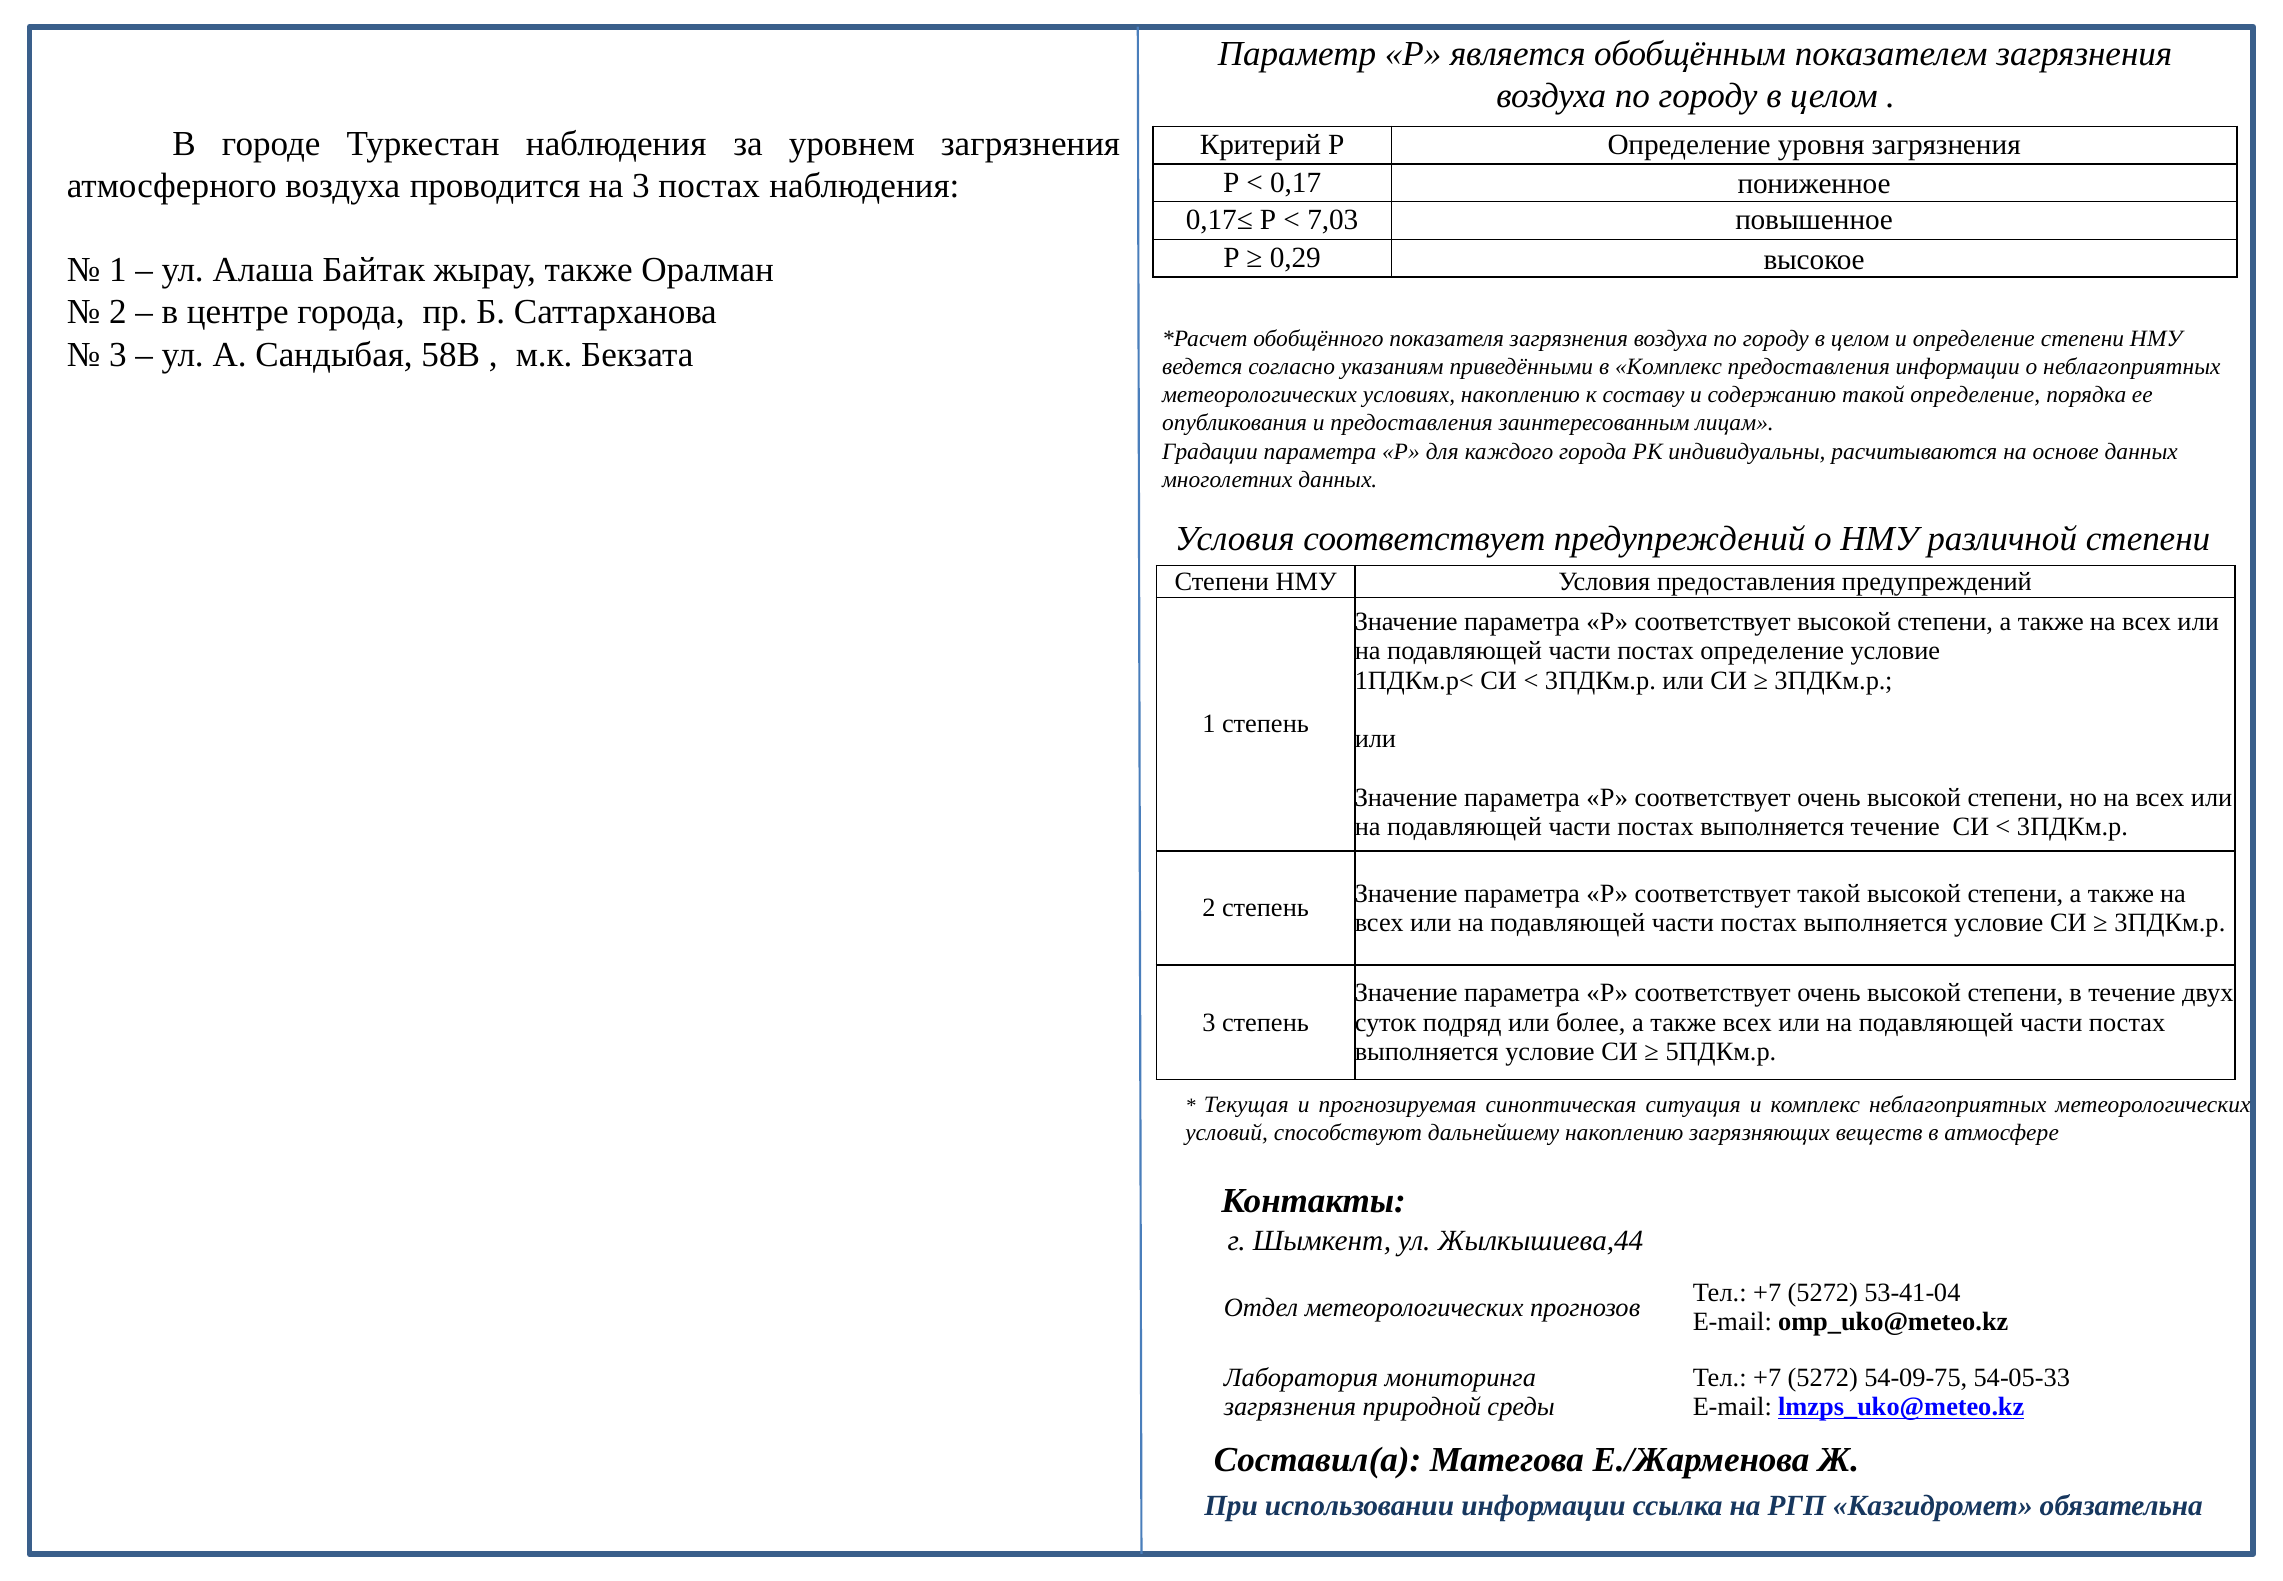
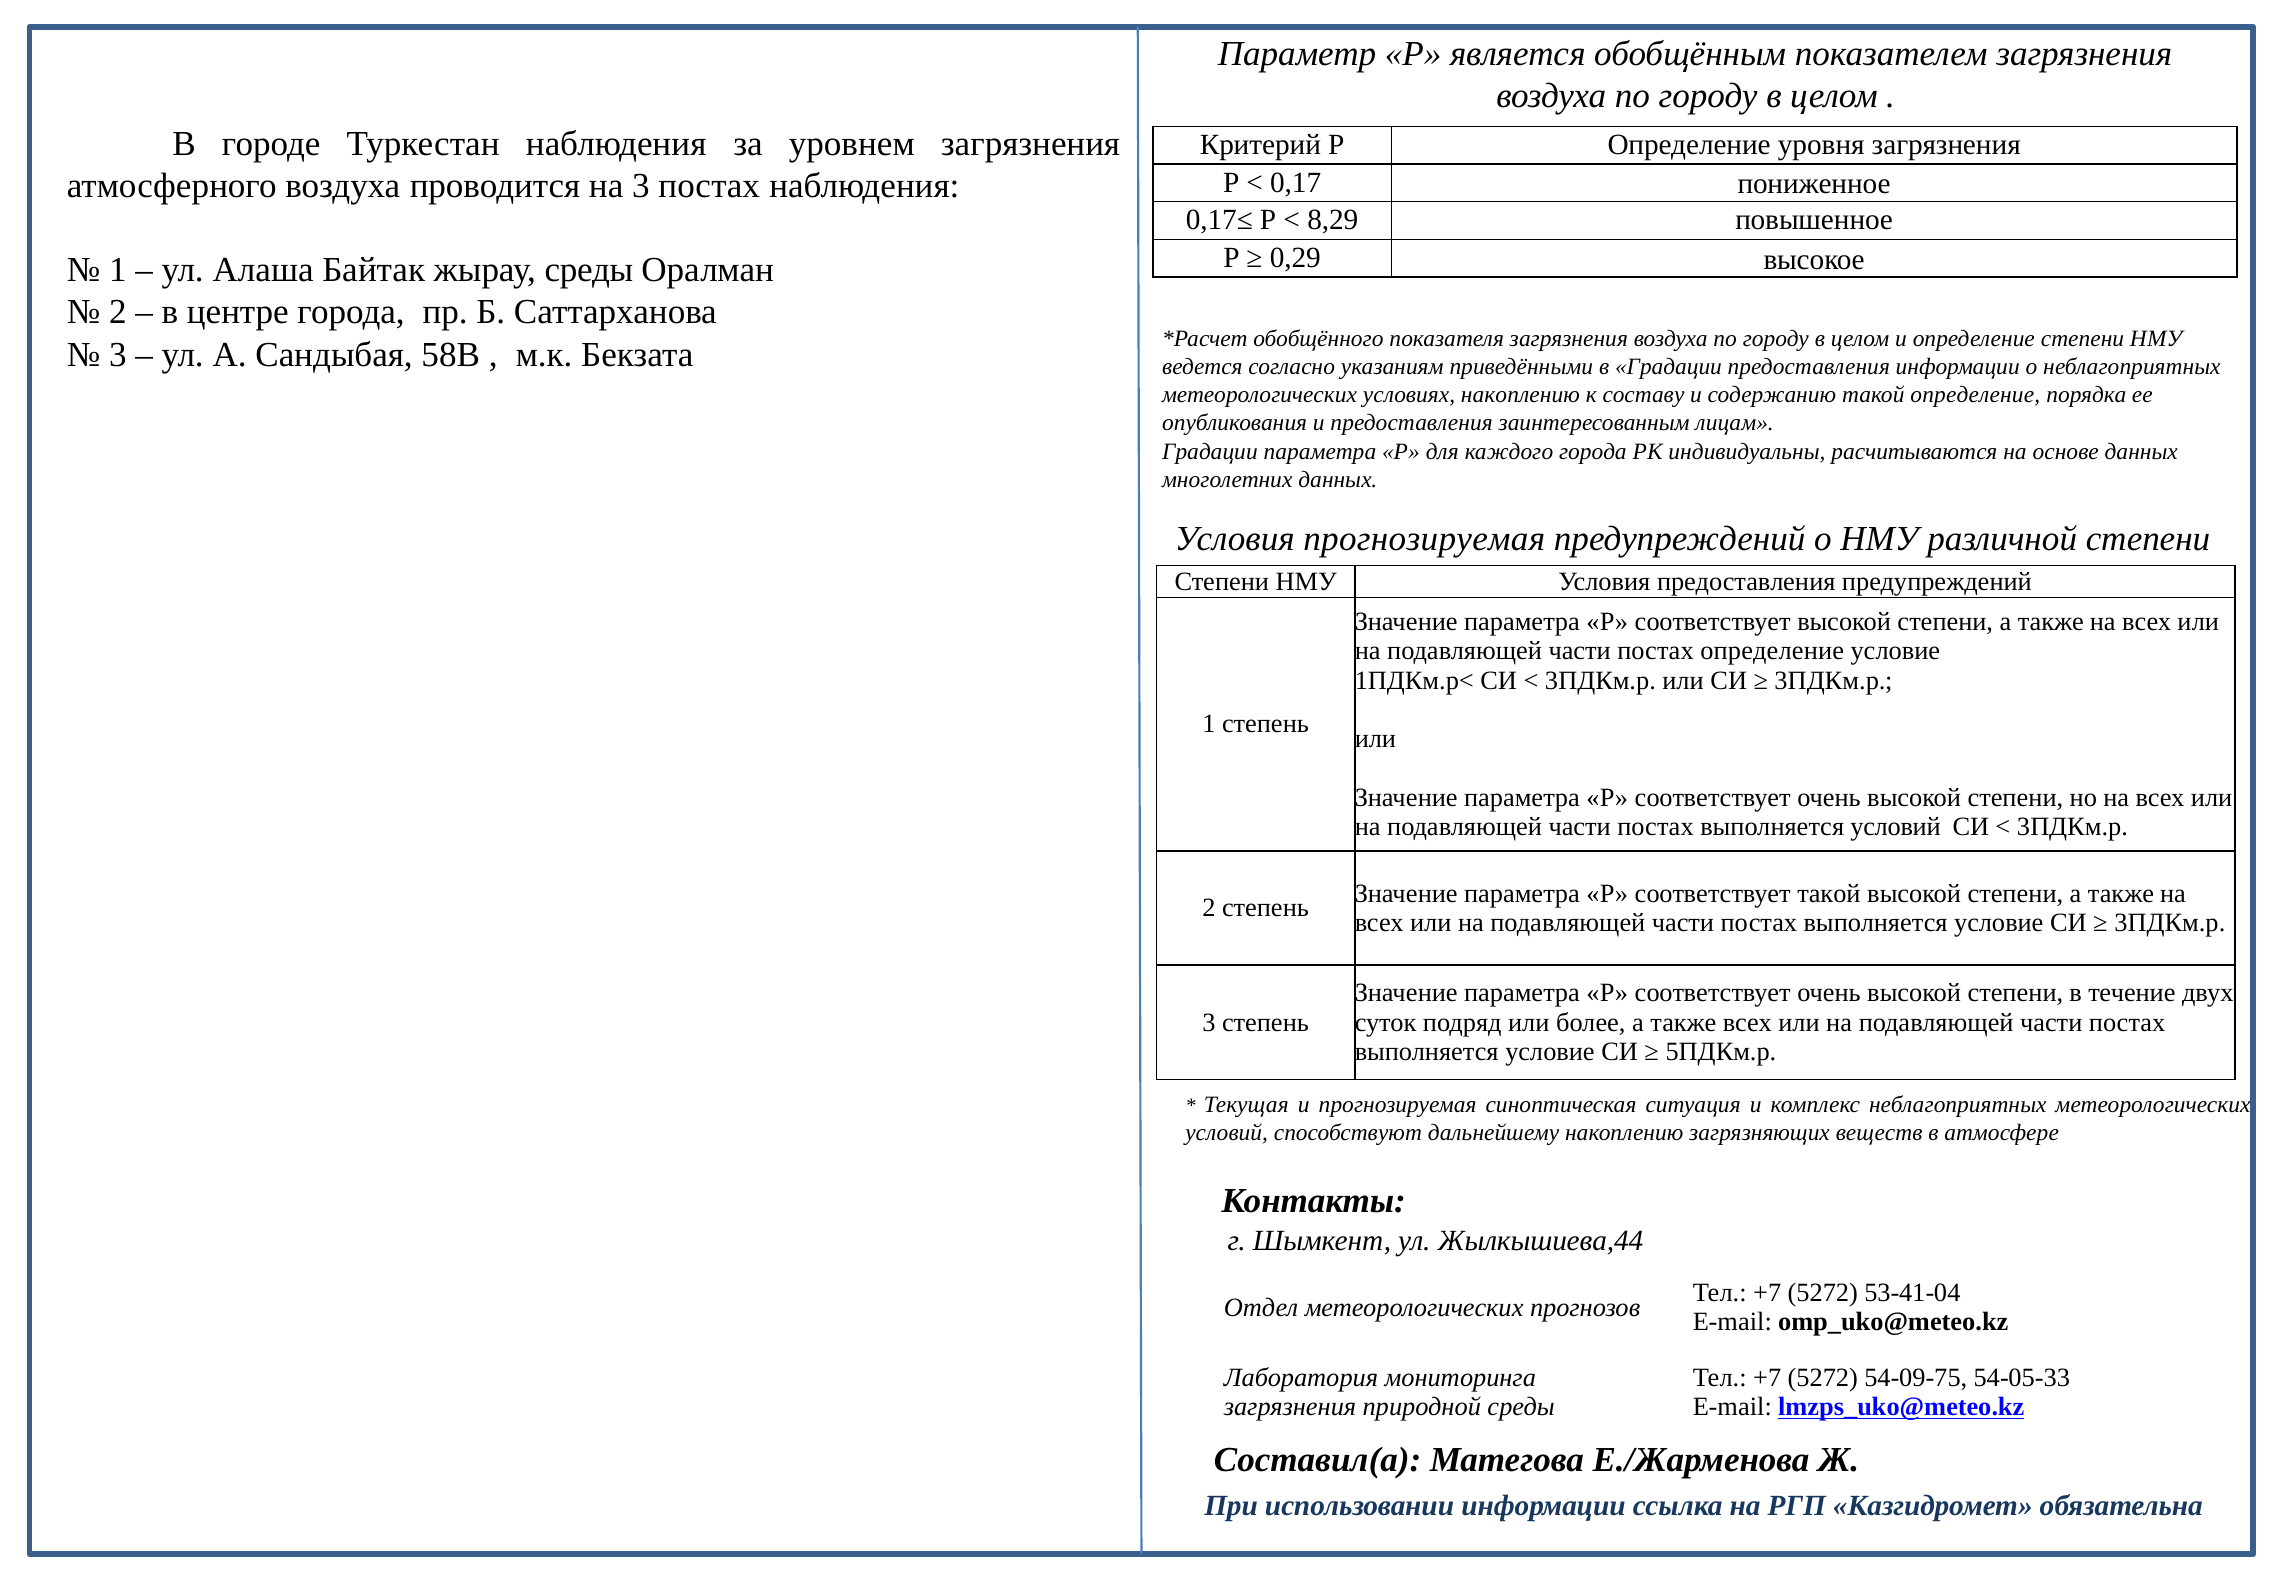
7,03: 7,03 -> 8,29 (1333, 220)
жырау также: также -> среды (589, 270)
в Комплекс: Комплекс -> Градации (1668, 367)
Условия соответствует: соответствует -> прогнозируемая (1424, 538)
выполняется течение: течение -> условий (1896, 826)
